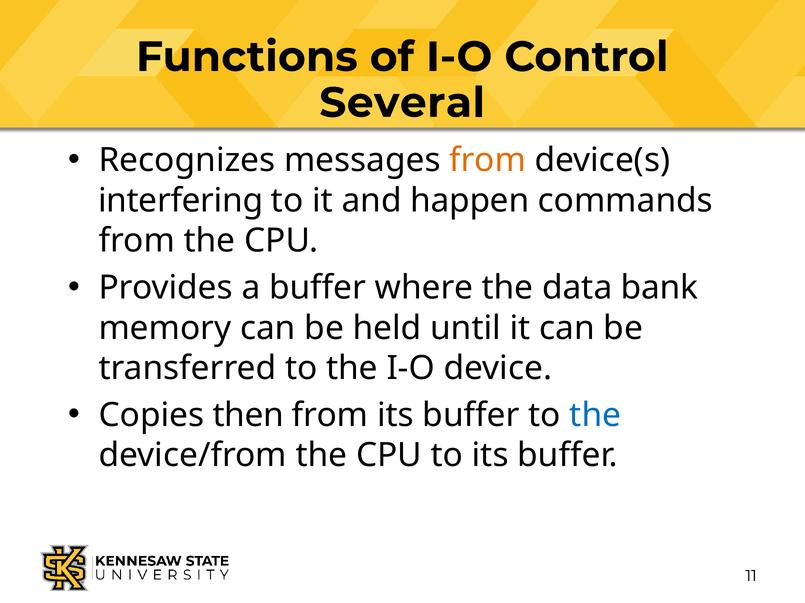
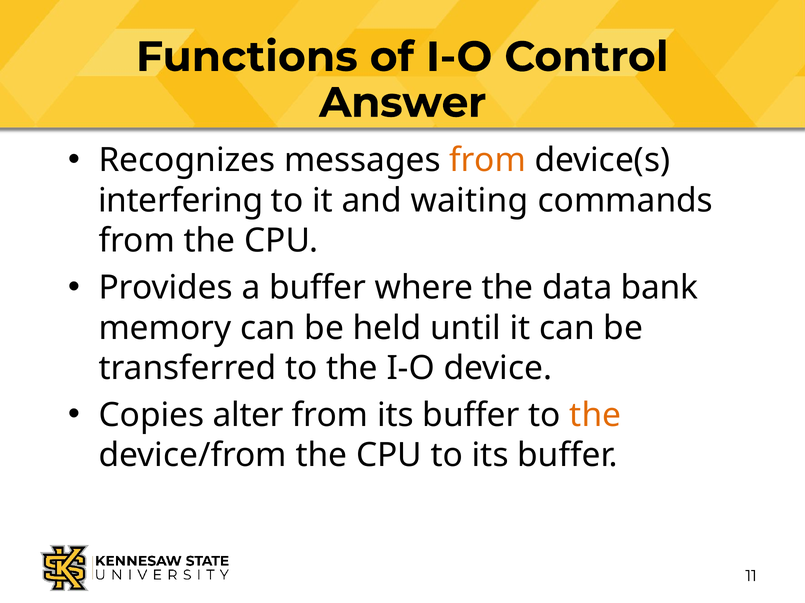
Several: Several -> Answer (403, 103)
happen: happen -> waiting (470, 201)
then: then -> alter (248, 416)
the colour: blue -> orange (595, 416)
